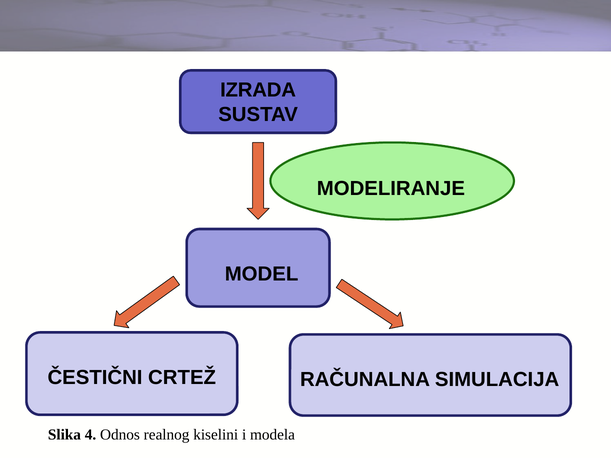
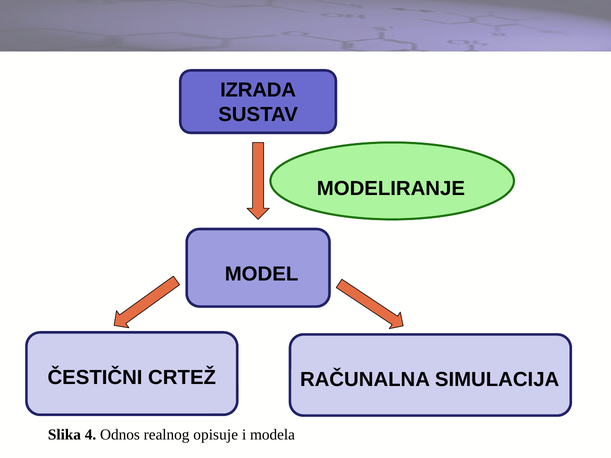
kiselini: kiselini -> opisuje (216, 435)
